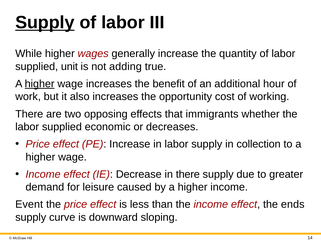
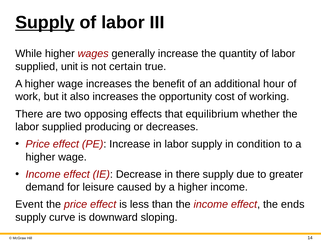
adding: adding -> certain (125, 66)
higher underline: present -> none (40, 84)
immigrants: immigrants -> equilibrium (212, 114)
economic: economic -> producing (108, 127)
collection: collection -> condition (258, 144)
